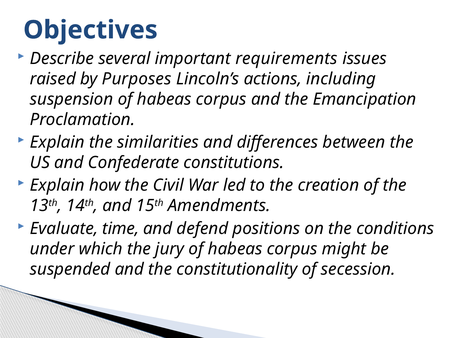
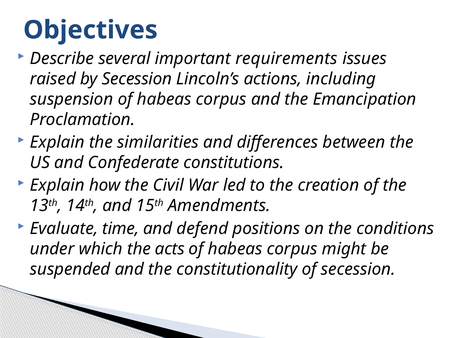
by Purposes: Purposes -> Secession (137, 79)
jury: jury -> acts (170, 249)
